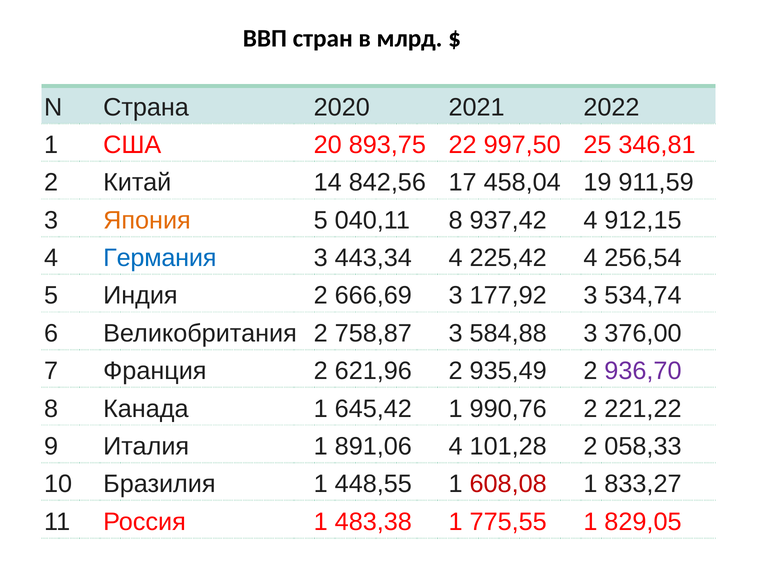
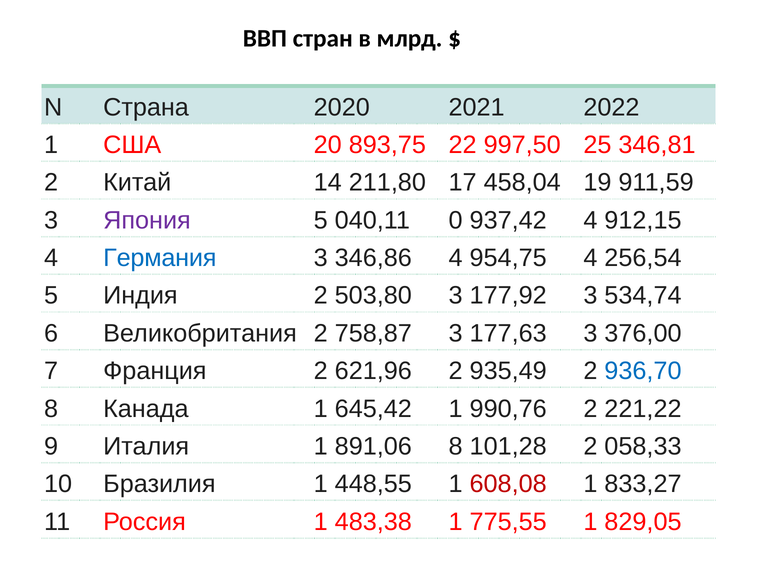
842,56: 842,56 -> 211,80 (387, 183)
Япония colour: orange -> purple (147, 221)
040,11 8: 8 -> 0 (456, 221)
443,34: 443,34 -> 346,86 (373, 258)
225,42: 225,42 -> 954,75 (508, 258)
666,69: 666,69 -> 503,80 (373, 296)
584,88: 584,88 -> 177,63 (508, 334)
936,70 colour: purple -> blue (643, 372)
891,06 4: 4 -> 8 (456, 447)
